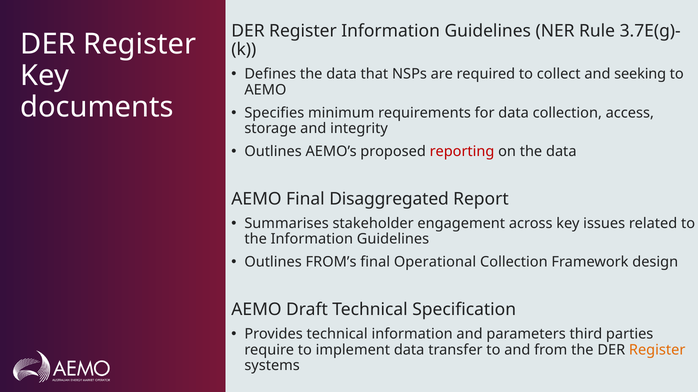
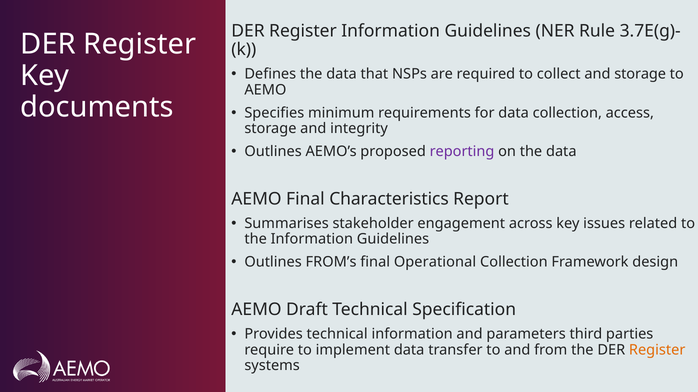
and seeking: seeking -> storage (640, 74)
reporting colour: red -> purple (462, 152)
Disaggregated: Disaggregated -> Characteristics (389, 199)
